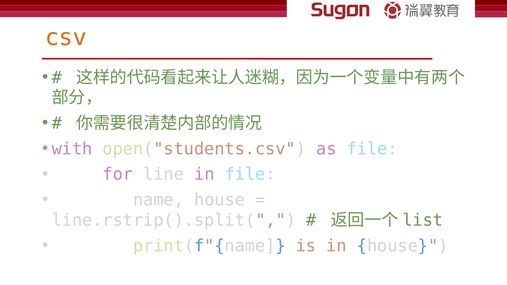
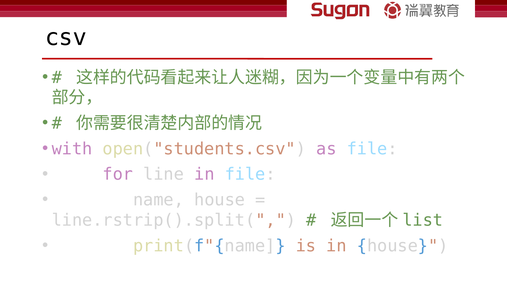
csv colour: orange -> black (66, 37)
